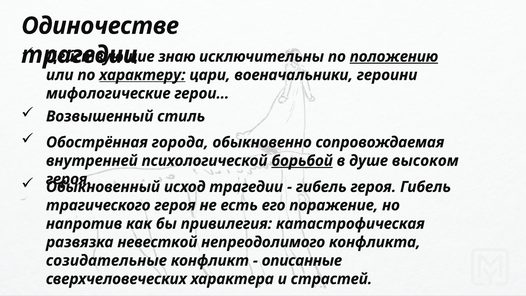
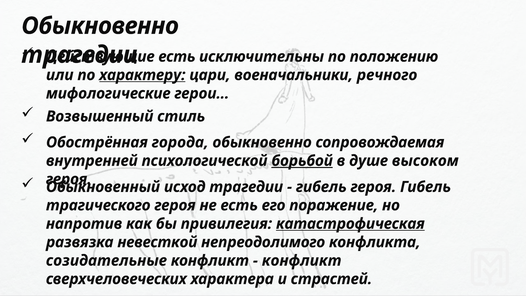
Одиночестве: Одиночестве -> Обыкновенно (100, 26)
знаю: знаю -> есть (177, 57)
положению underline: present -> none (394, 57)
героини: героини -> речного (387, 75)
катастрофическая underline: none -> present (350, 224)
описанные: описанные -> конфликт (302, 260)
